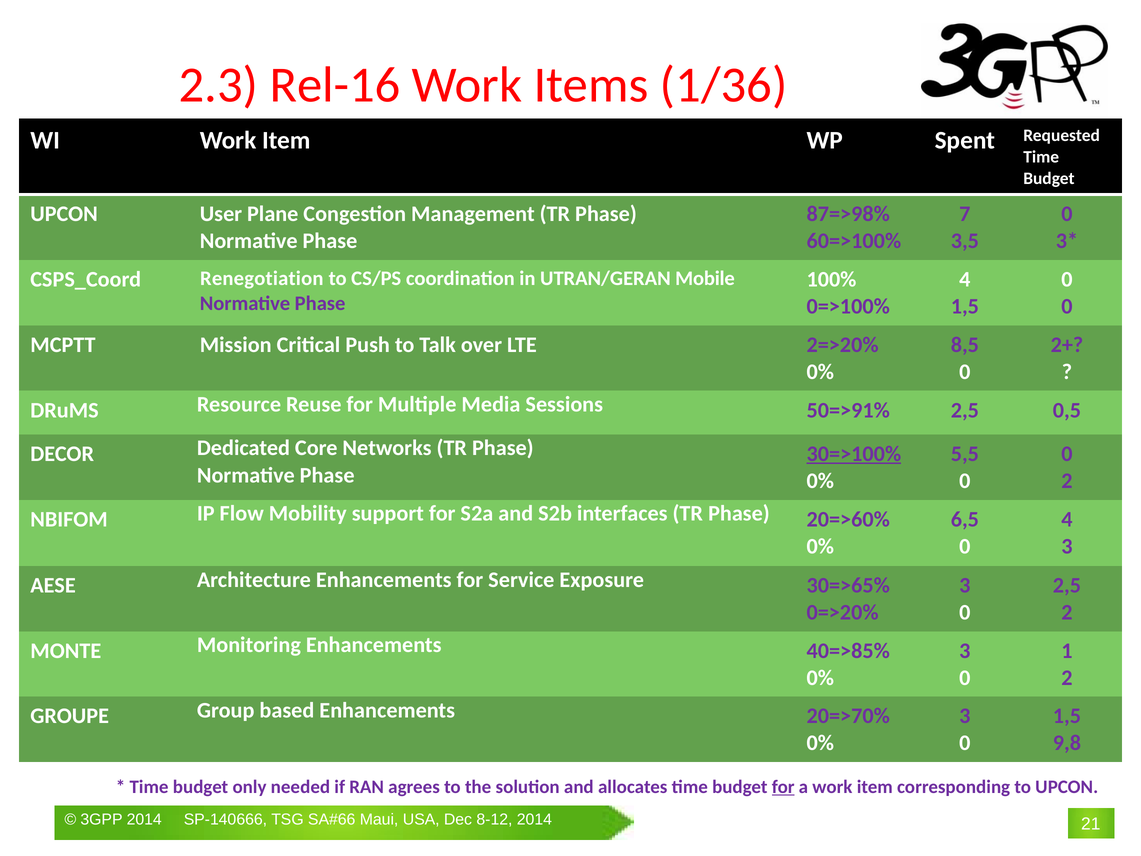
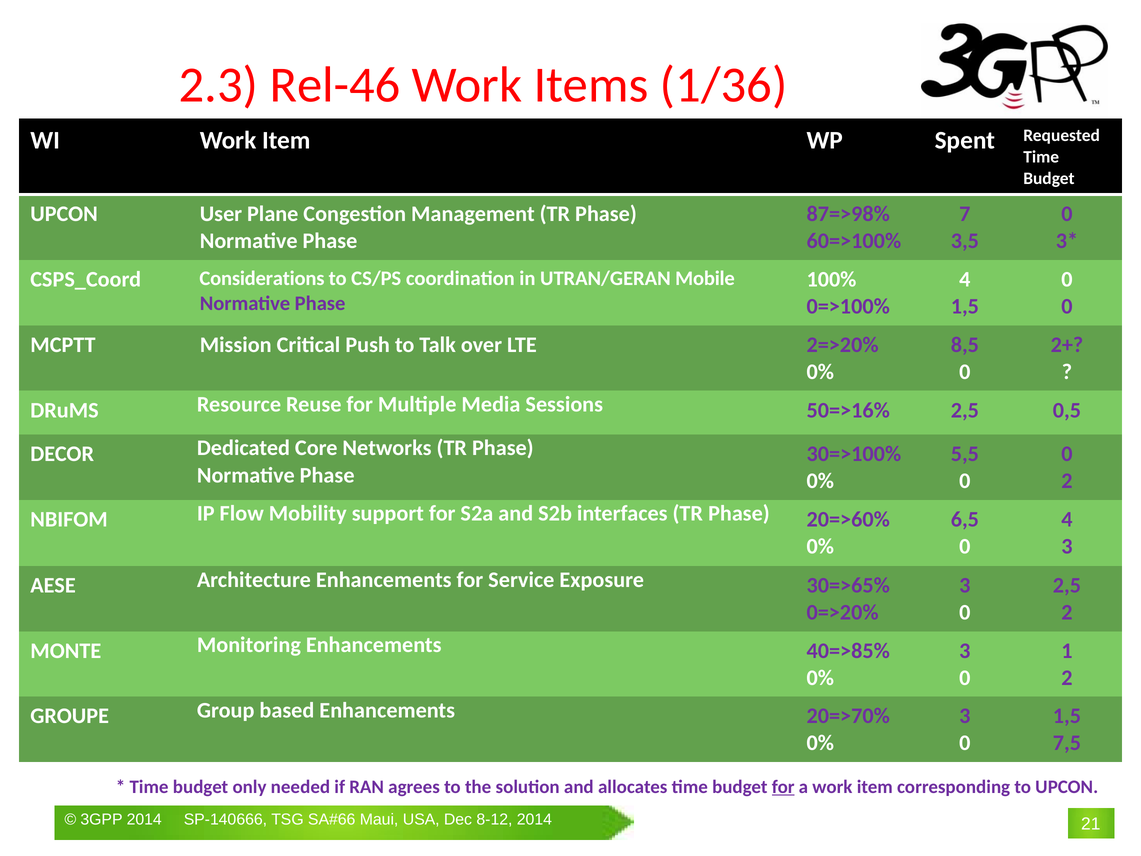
Rel-16: Rel-16 -> Rel-46 (335, 85)
Renegotiation: Renegotiation -> Considerations (262, 278)
50=>91%: 50=>91% -> 50=>16% (848, 410)
30=>100% underline: present -> none (854, 454)
9,8: 9,8 -> 7,5 (1067, 743)
